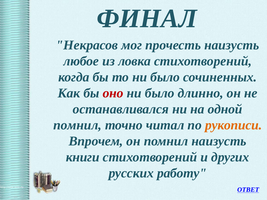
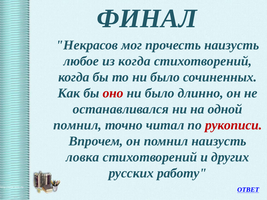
из ловка: ловка -> когда (134, 61)
рукописи colour: orange -> red (234, 125)
книги: книги -> ловка (83, 157)
